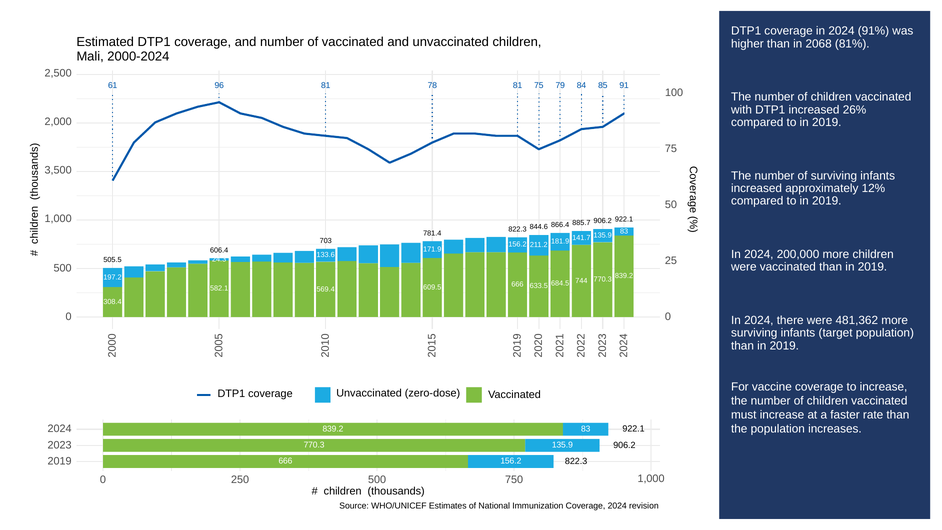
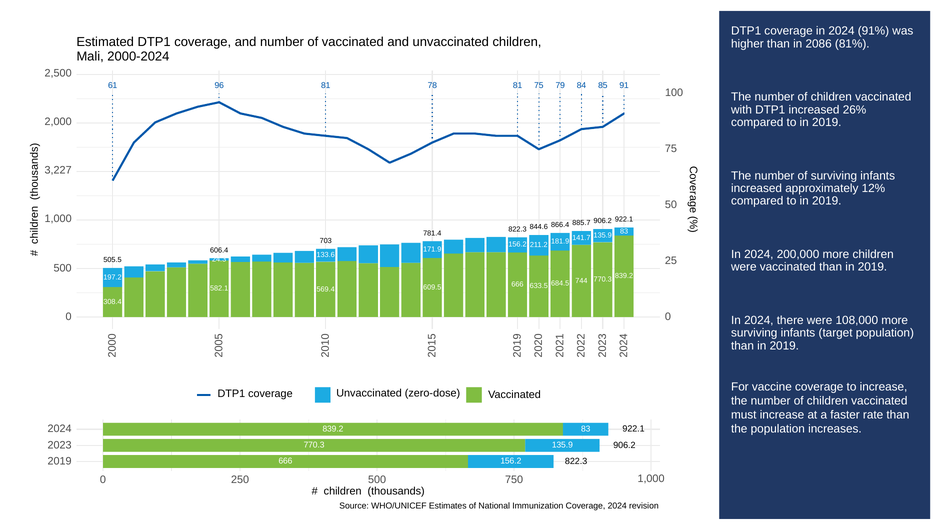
2068: 2068 -> 2086 (819, 44)
3,500: 3,500 -> 3,227 (58, 170)
481,362: 481,362 -> 108,000 (857, 320)
